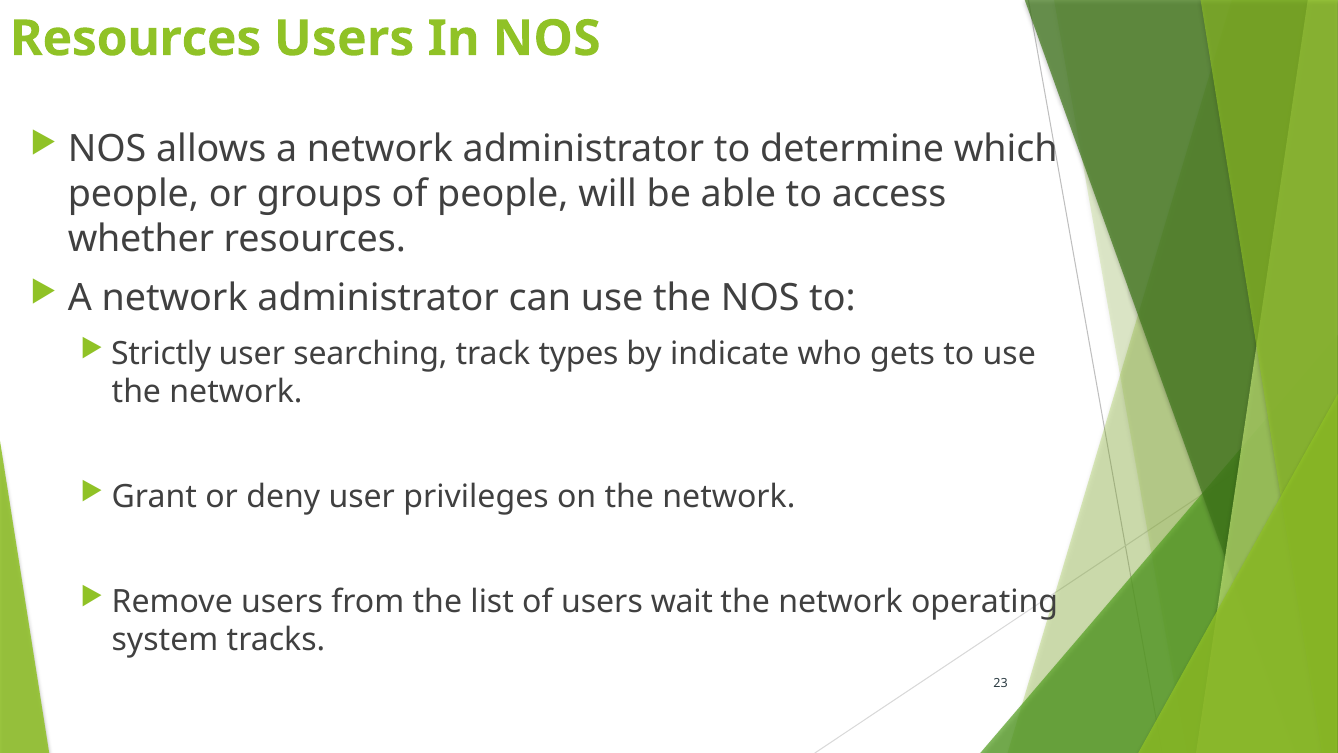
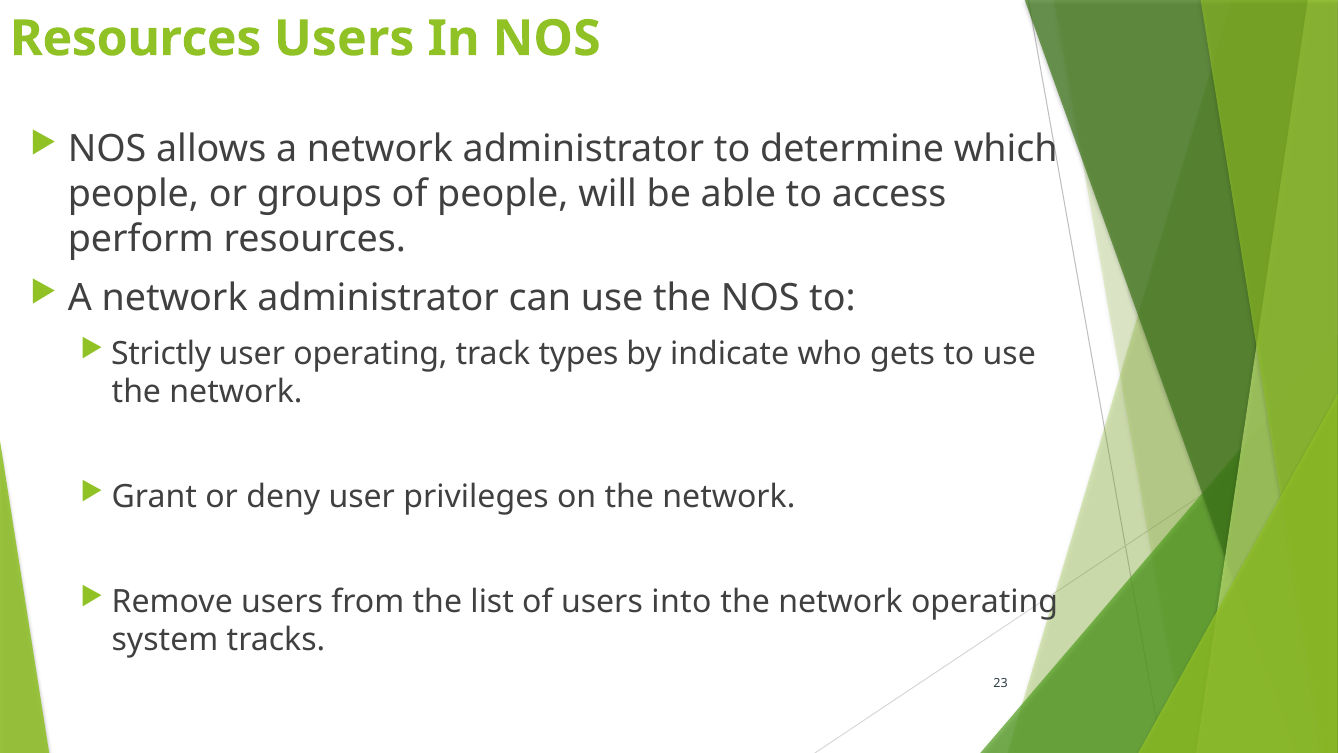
whether: whether -> perform (141, 239)
user searching: searching -> operating (370, 354)
wait: wait -> into (681, 602)
